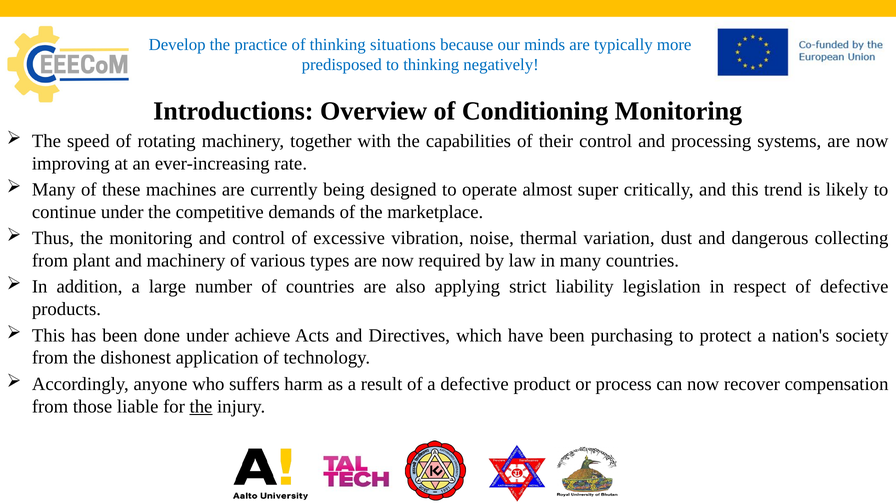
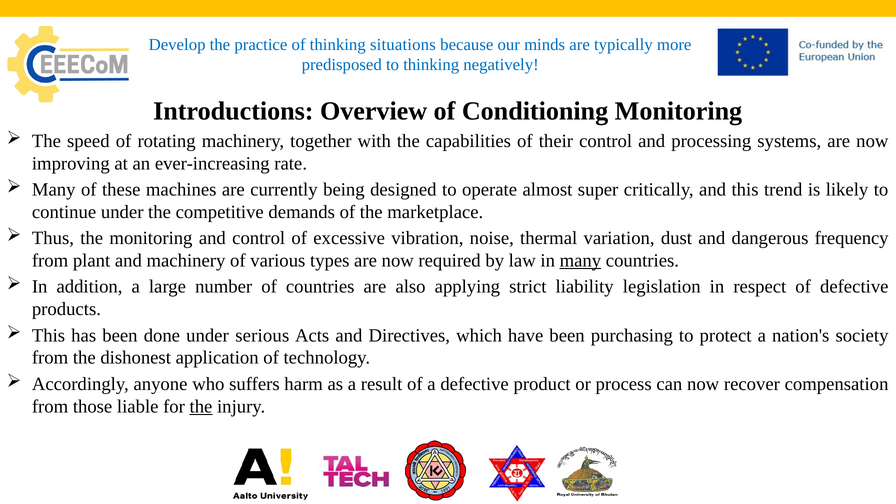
collecting: collecting -> frequency (852, 238)
many underline: none -> present (580, 261)
achieve: achieve -> serious (262, 335)
